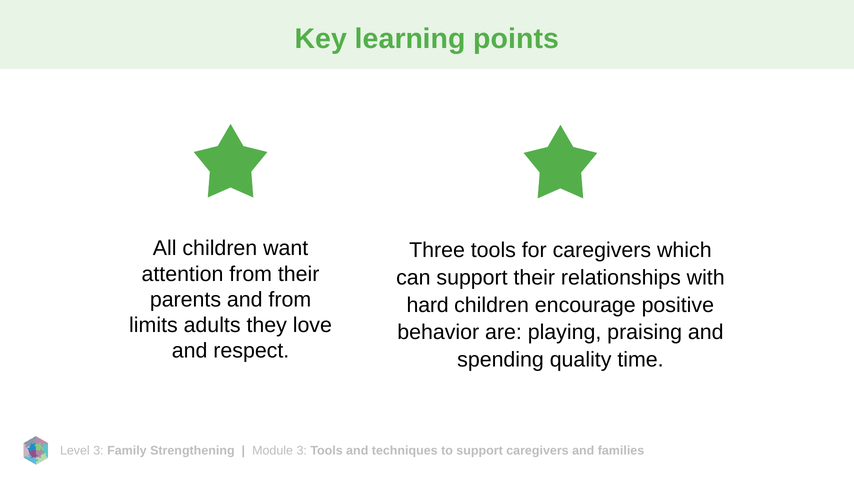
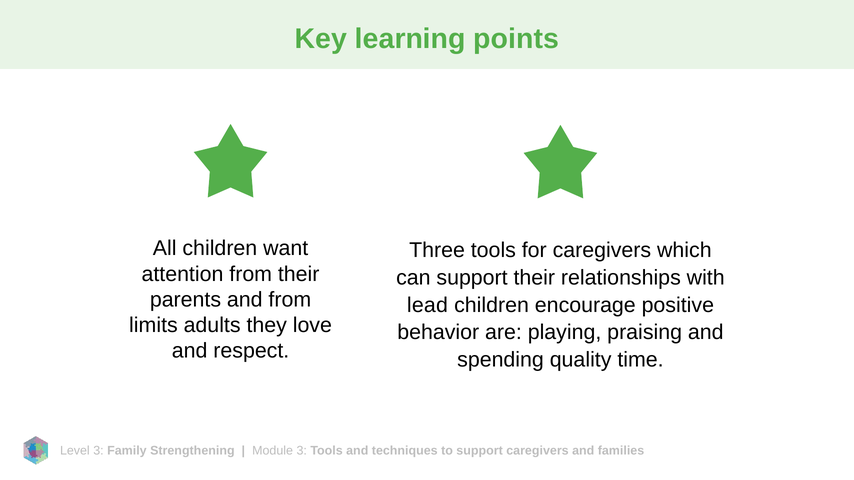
hard: hard -> lead (427, 305)
